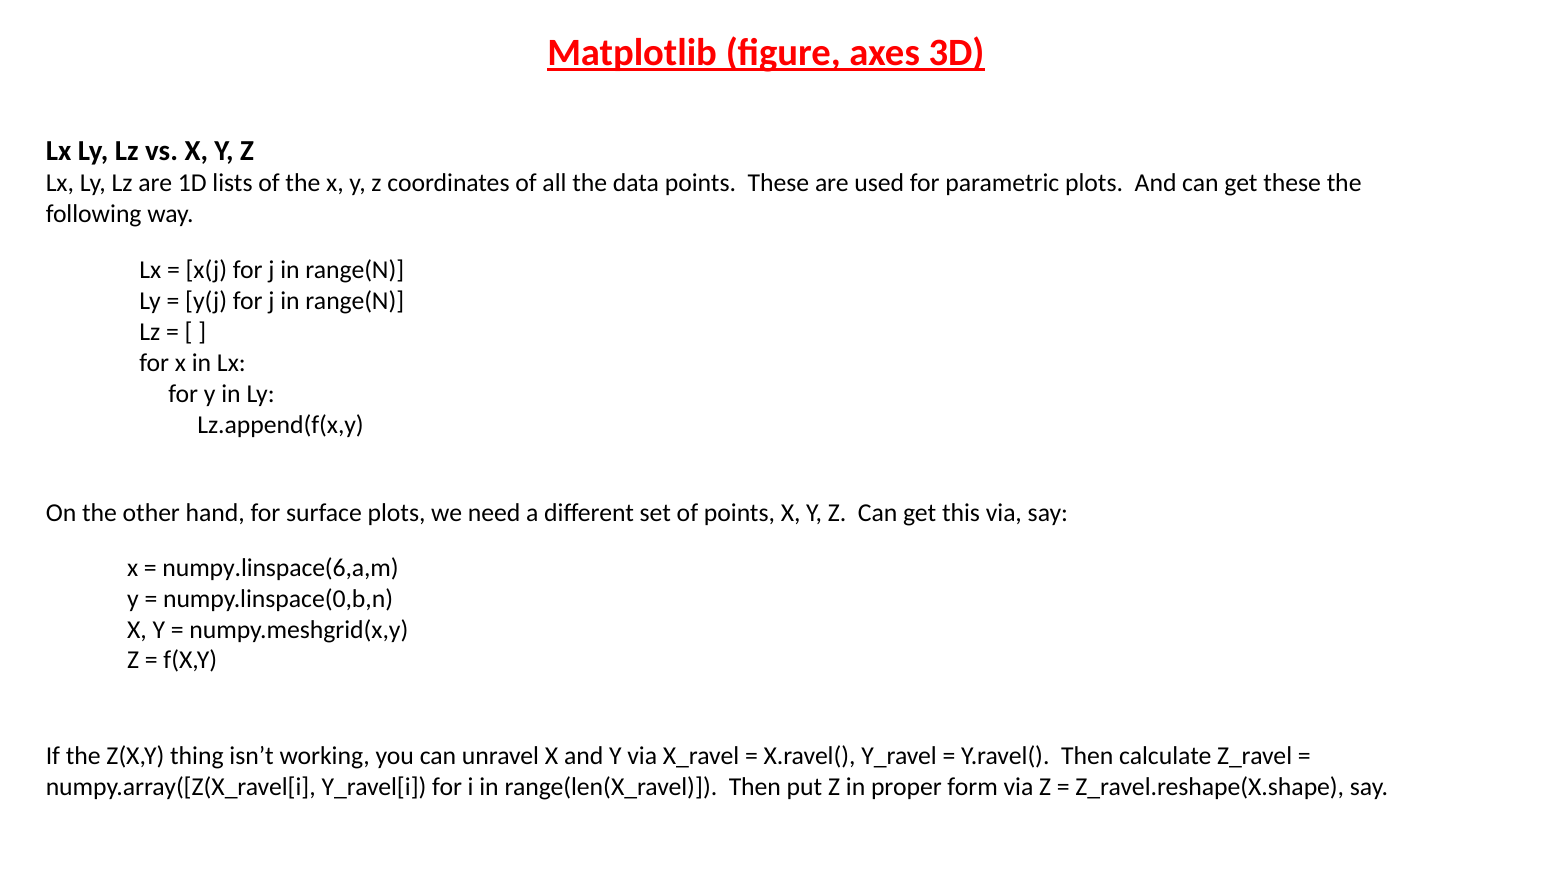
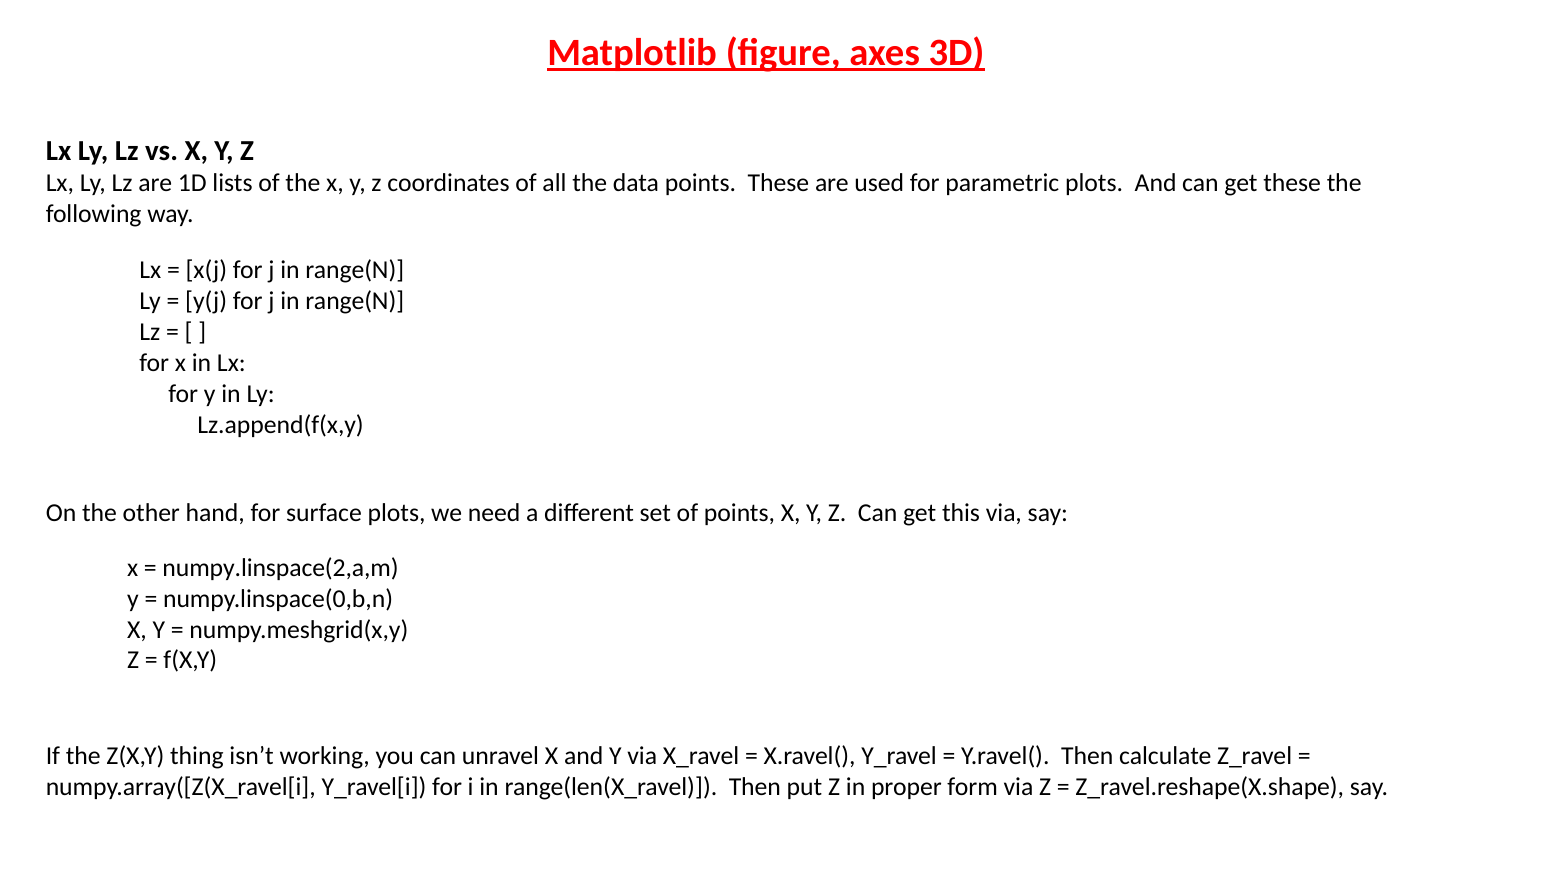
numpy.linspace(6,a,m: numpy.linspace(6,a,m -> numpy.linspace(2,a,m (281, 568)
